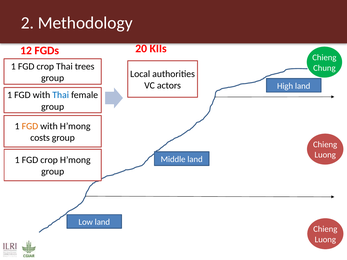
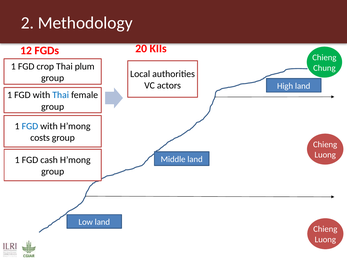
trees: trees -> plum (85, 66)
FGD colour: orange -> blue (30, 126)
crop: crop -> cash (49, 160)
